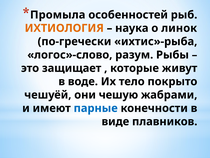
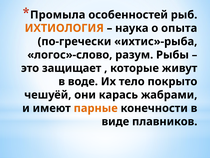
линок: линок -> опыта (179, 28)
чешую: чешую -> карась (118, 95)
парные colour: blue -> orange (96, 108)
